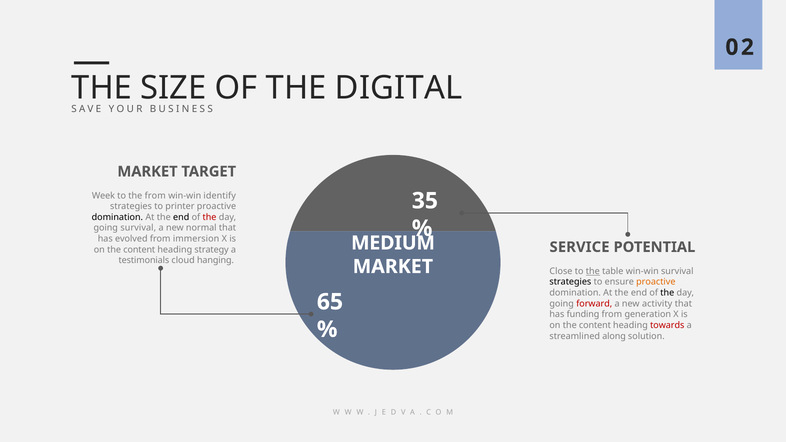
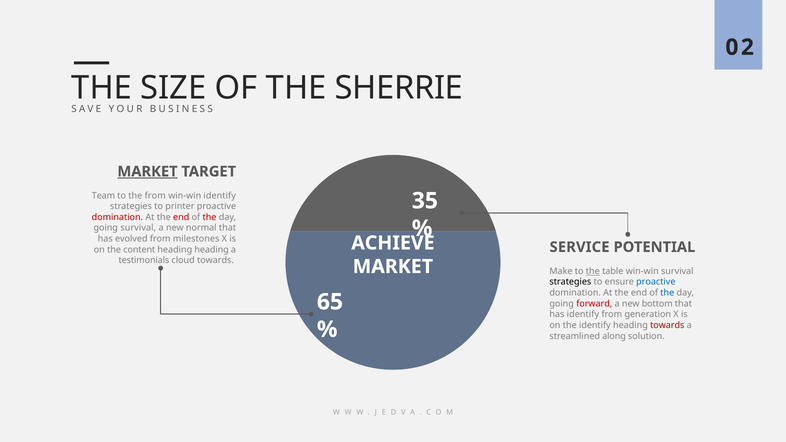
DIGITAL: DIGITAL -> SHERRIE (399, 88)
MARKET underline: none -> present (148, 172)
Week: Week -> Team (103, 196)
domination colour: black -> red (117, 217)
end colour: black -> red (181, 217)
immersion: immersion -> milestones (196, 239)
MEDIUM: MEDIUM -> ACHIEVE (393, 243)
heading strategy: strategy -> heading (212, 250)
cloud hanging: hanging -> towards (215, 261)
Close: Close -> Make (561, 271)
proactive colour: orange -> blue (656, 282)
the colour: black -> blue (667, 293)
activity: activity -> bottom (657, 304)
has funding: funding -> identify (583, 314)
content: content -> identify (595, 325)
